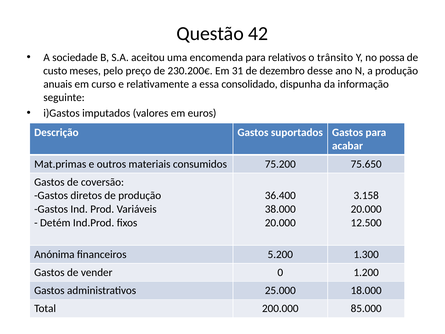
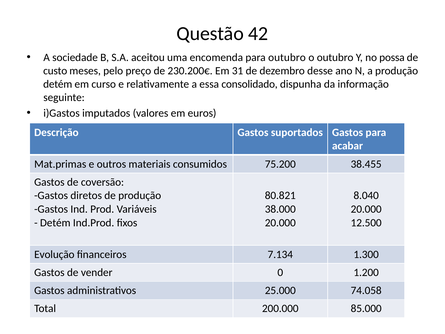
para relativos: relativos -> outubro (287, 57)
o trânsito: trânsito -> outubro (335, 57)
anuais: anuais -> detém (58, 84)
75.650: 75.650 -> 38.455 (366, 164)
36.400: 36.400 -> 80.821 (280, 196)
3.158: 3.158 -> 8.040 (366, 196)
Anónima: Anónima -> Evolução (54, 254)
5.200: 5.200 -> 7.134 (280, 254)
18.000: 18.000 -> 74.058 (366, 290)
